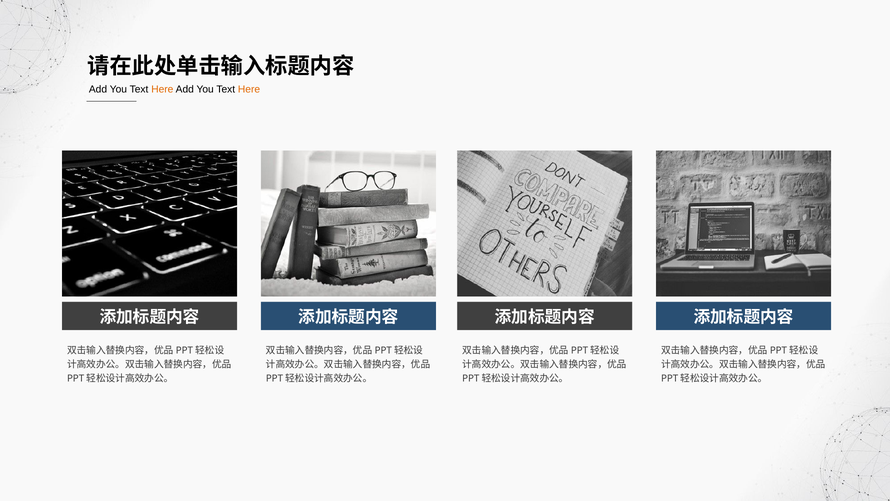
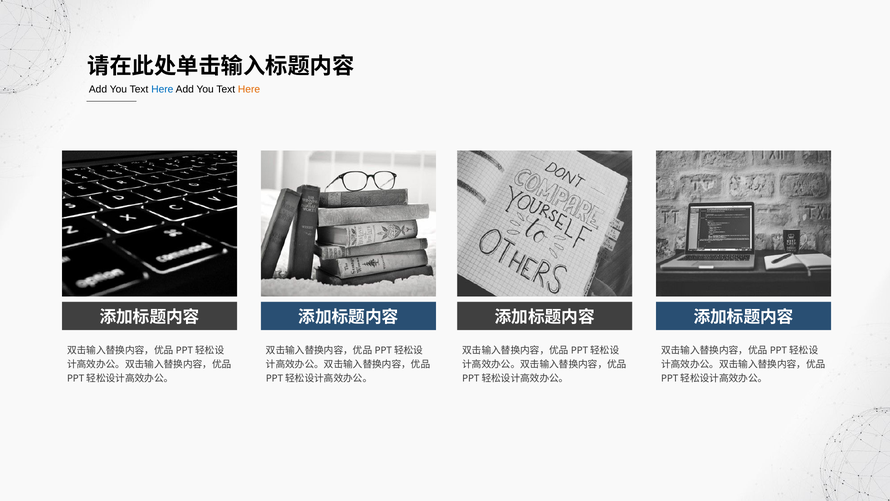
Here colour: orange -> blue (162, 90)
